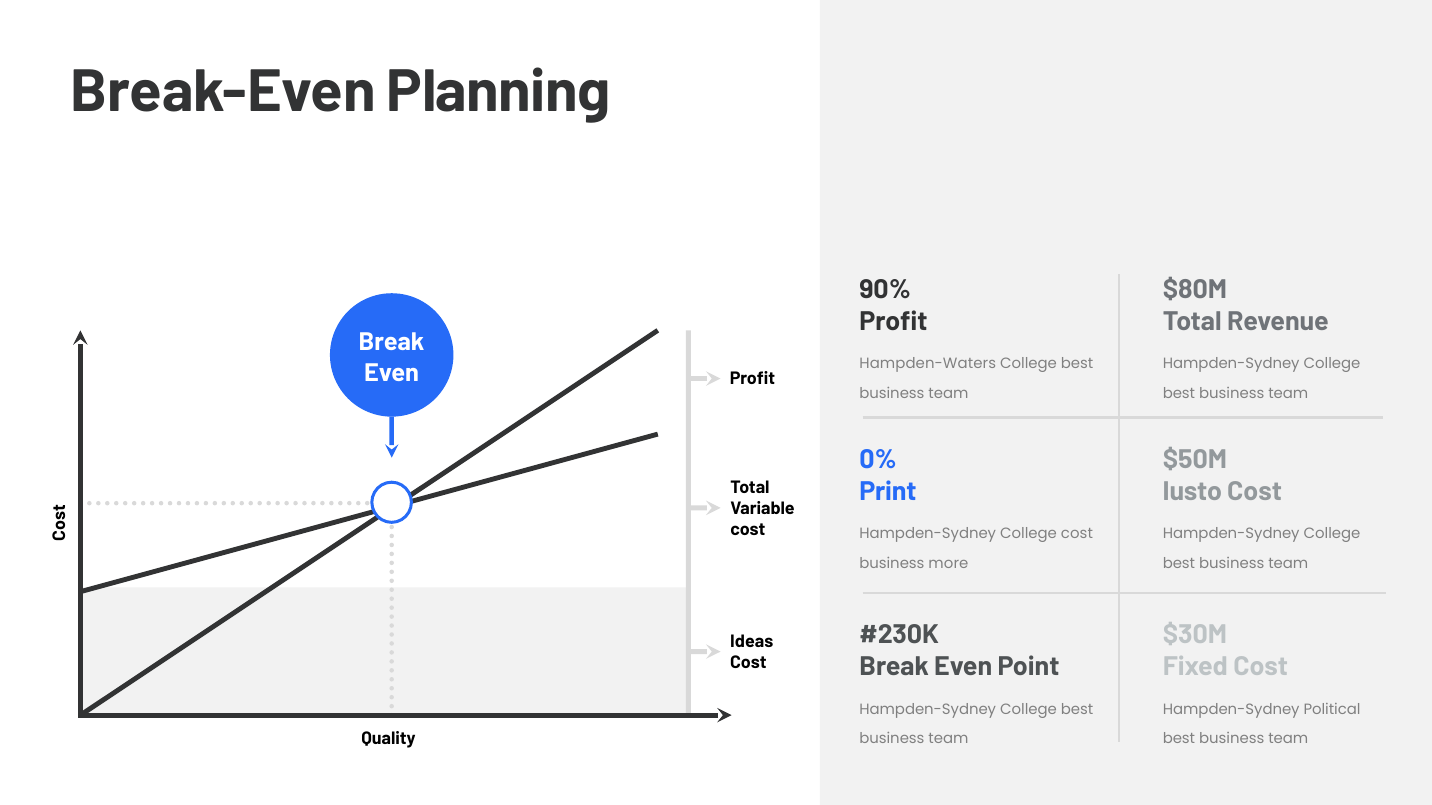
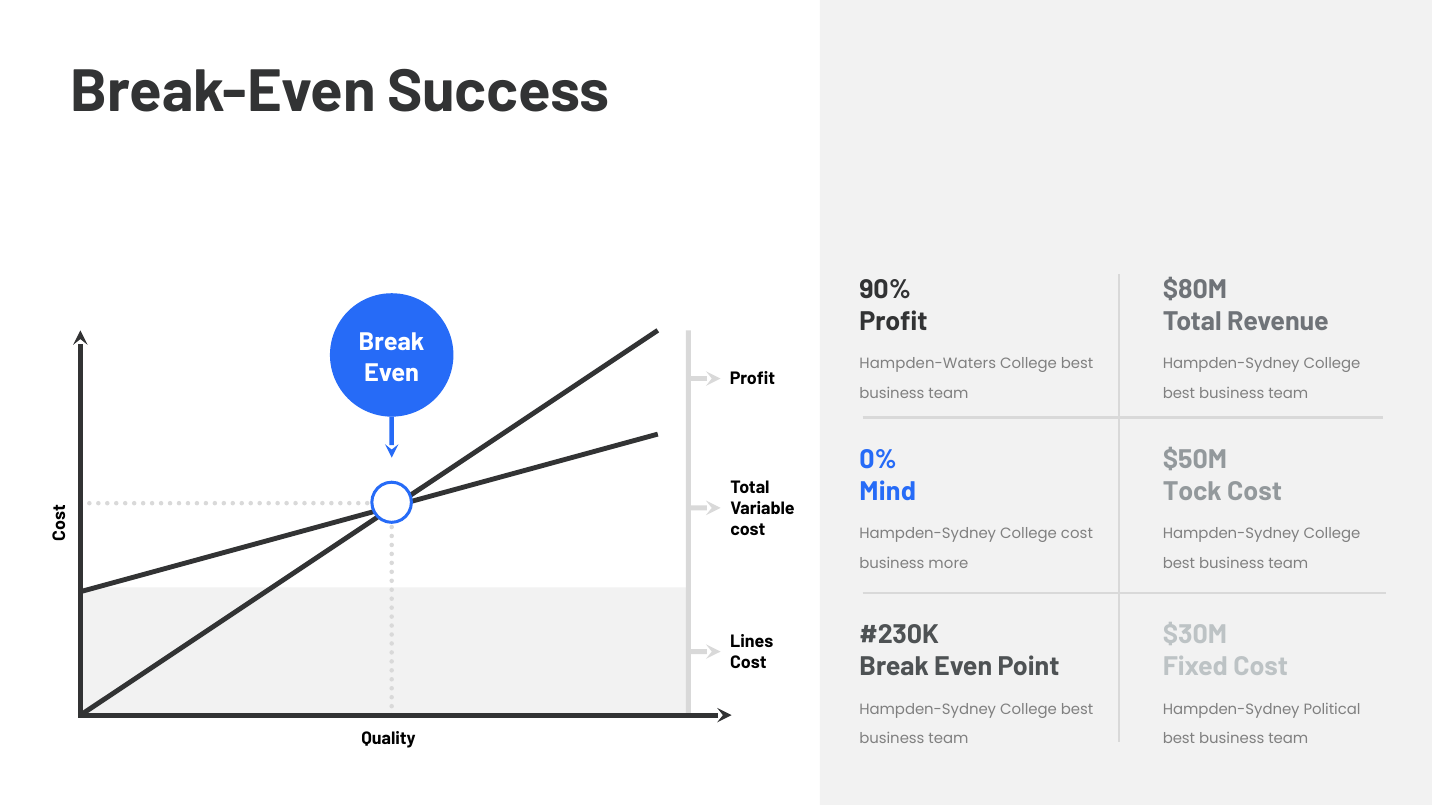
Planning: Planning -> Success (499, 92)
Print: Print -> Mind (888, 492)
Iusto: Iusto -> Tock (1192, 492)
Ideas: Ideas -> Lines (752, 642)
